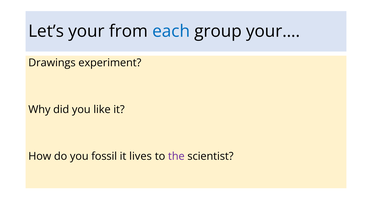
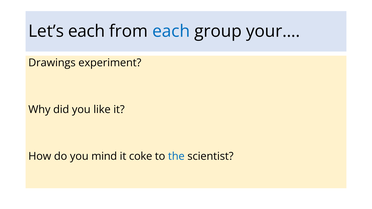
Let’s your: your -> each (87, 31)
fossil: fossil -> mind (104, 156)
lives: lives -> coke (141, 156)
the colour: purple -> blue (176, 156)
